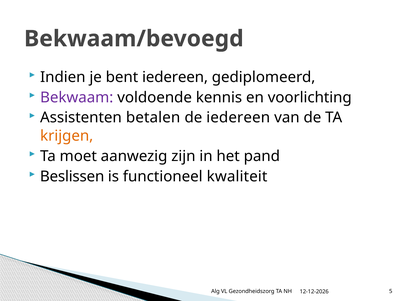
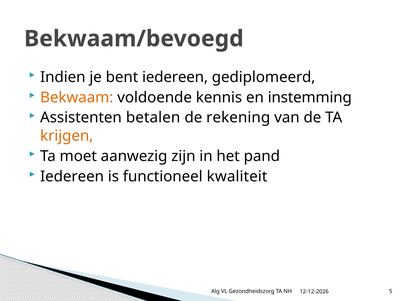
Bekwaam colour: purple -> orange (77, 98)
voorlichting: voorlichting -> instemming (310, 98)
de iedereen: iedereen -> rekening (238, 118)
Beslissen: Beslissen -> Iedereen (72, 177)
